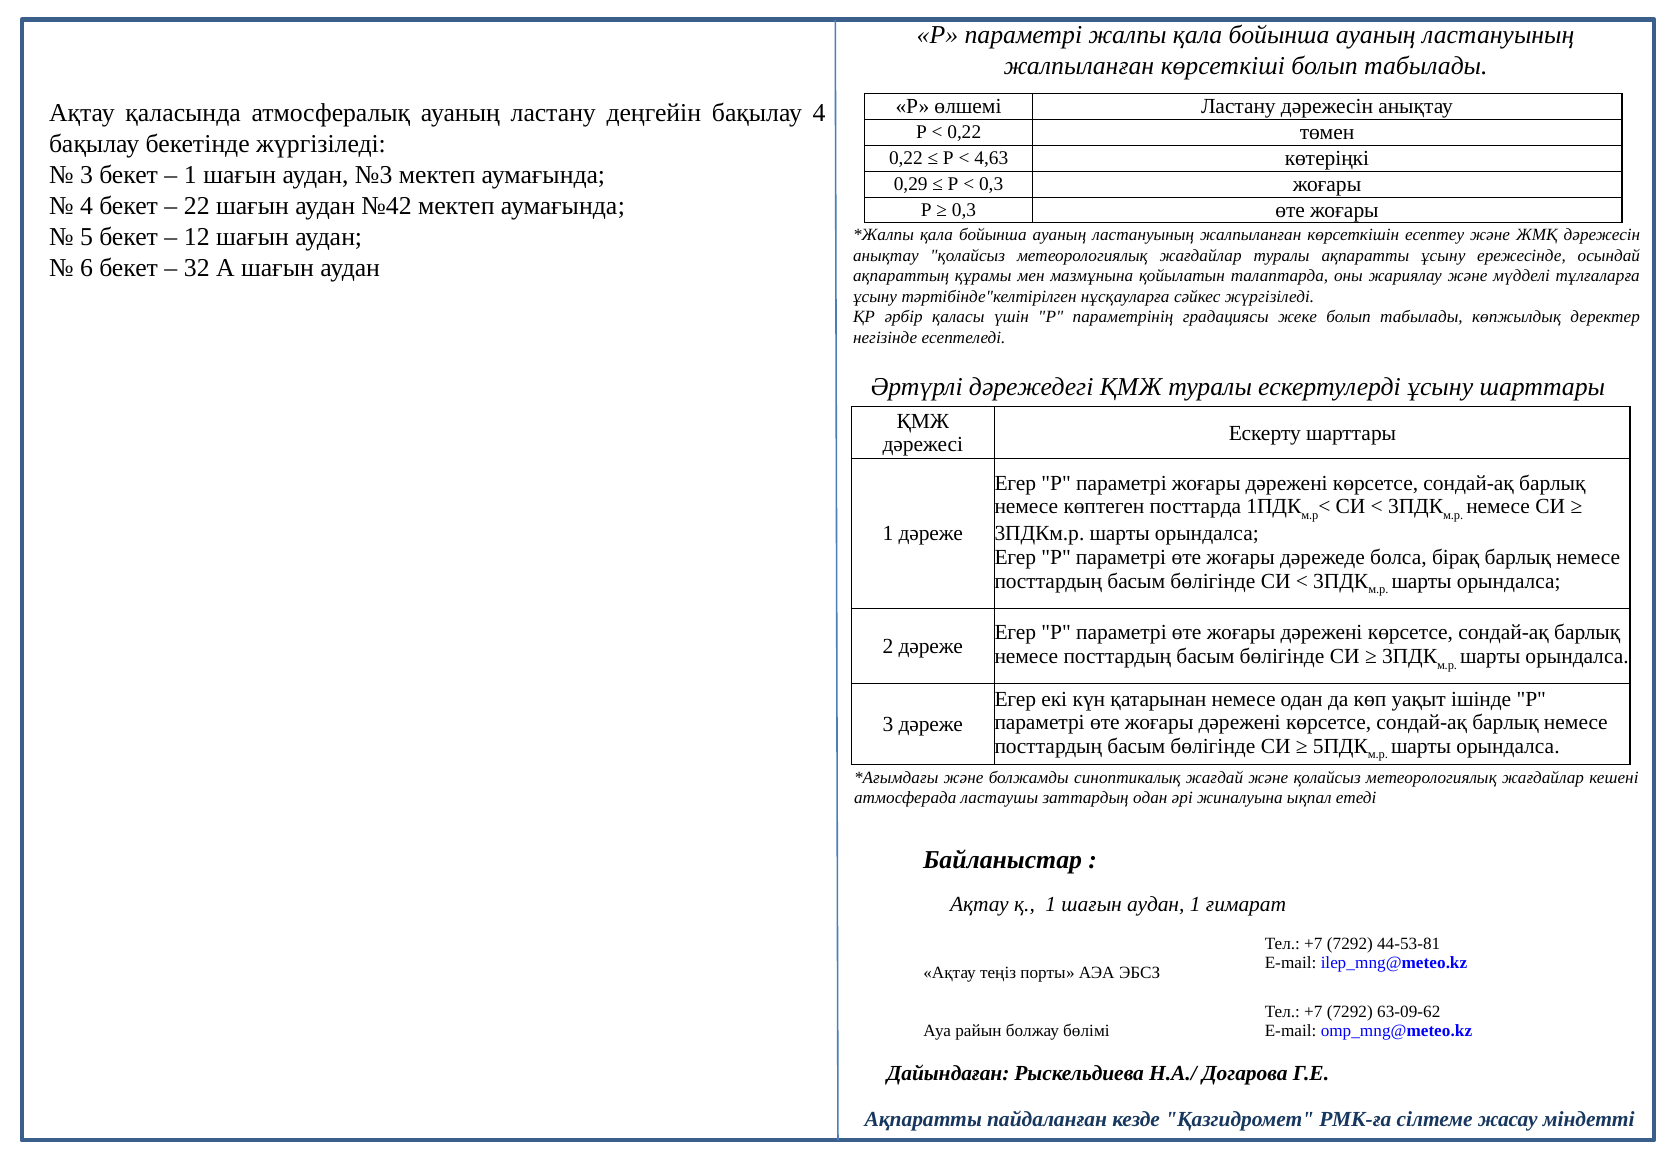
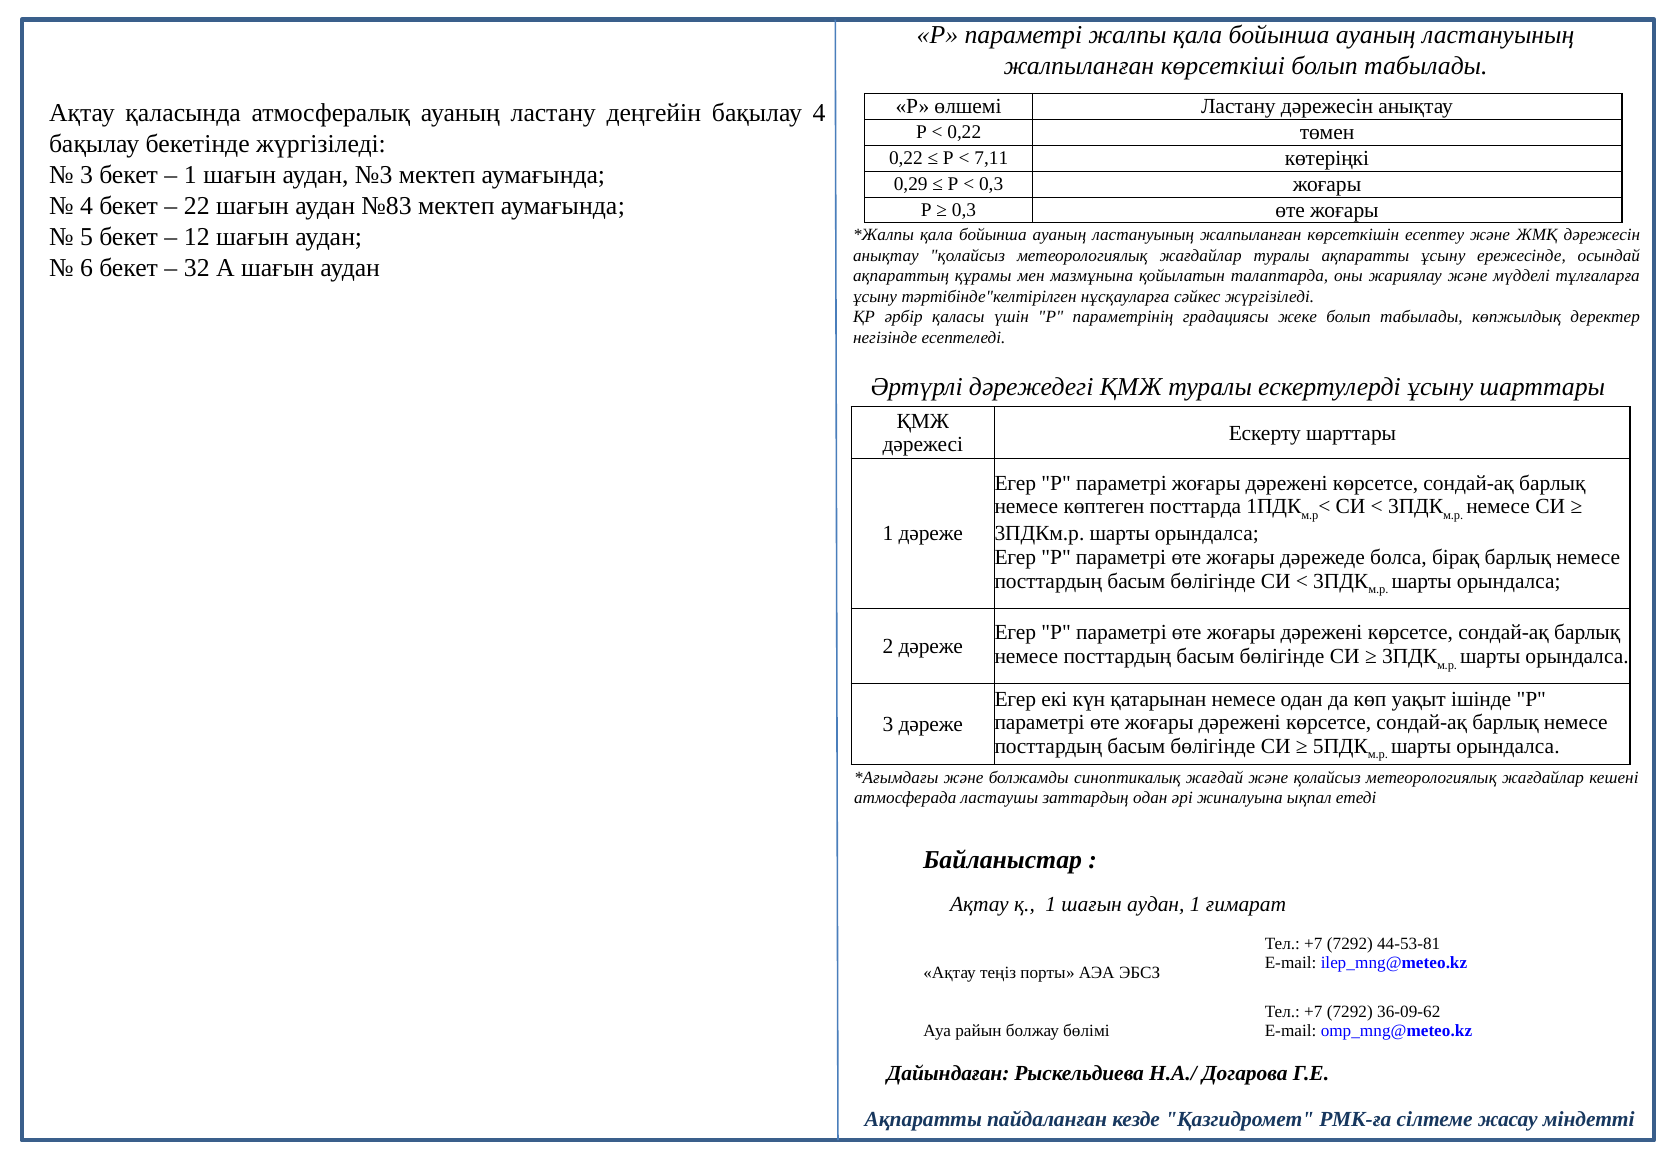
4,63: 4,63 -> 7,11 (991, 158)
№42: №42 -> №83 (387, 206)
63-09-62: 63-09-62 -> 36-09-62 (1409, 1012)
